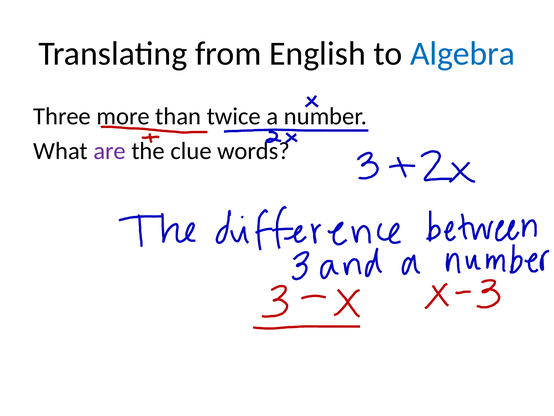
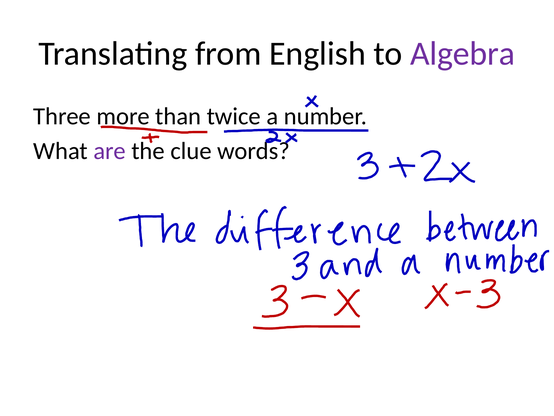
Algebra colour: blue -> purple (463, 54)
